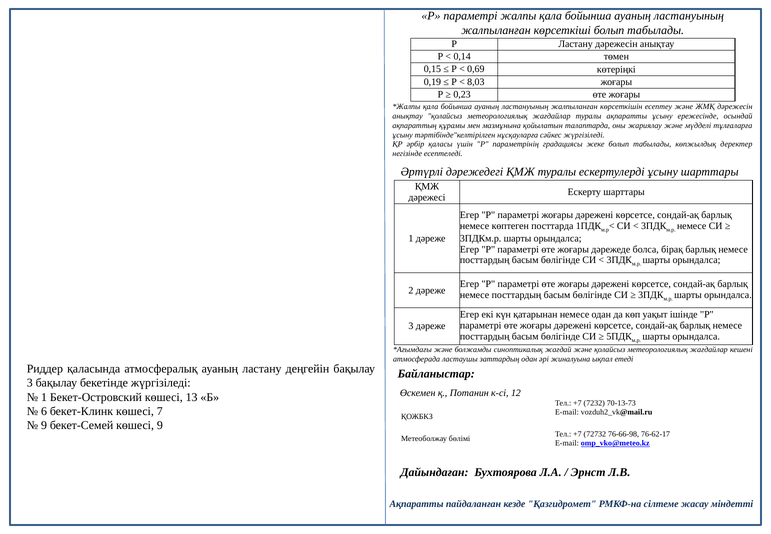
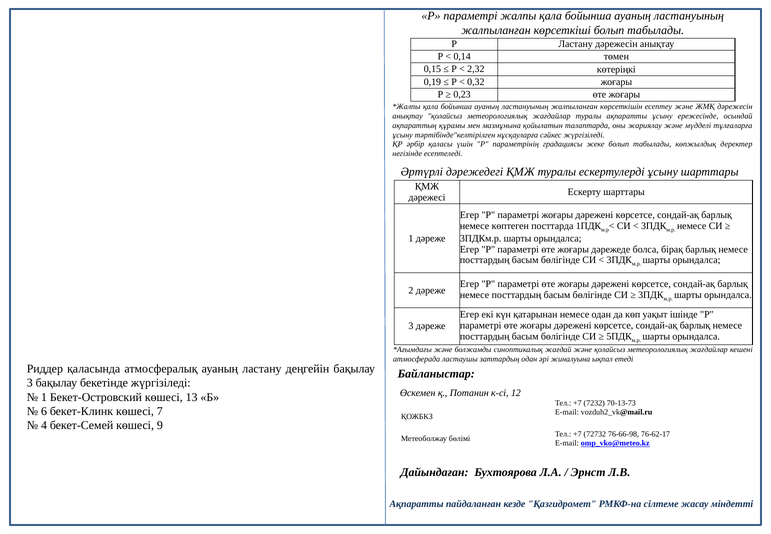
0,69: 0,69 -> 2,32 (476, 69)
8,03: 8,03 -> 0,32 (476, 82)
9: 9 -> 4 (44, 425)
